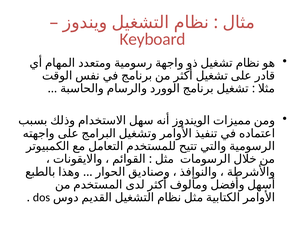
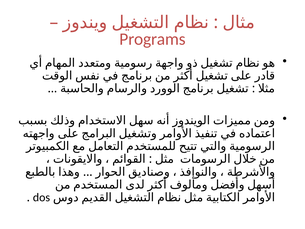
Keyboard: Keyboard -> Programs (153, 39)
